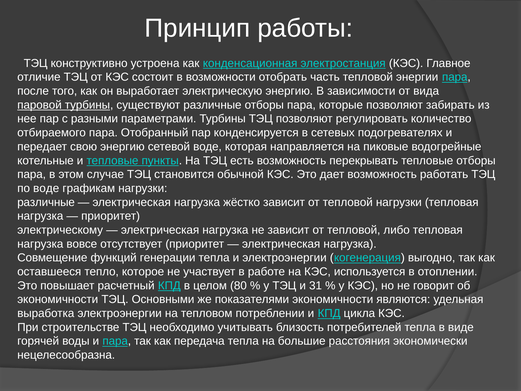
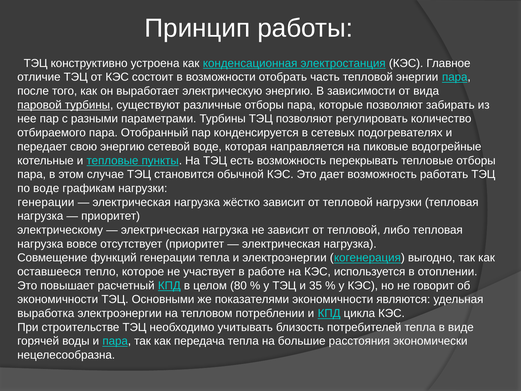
различные: различные -> генерации (46, 202)
31: 31 -> 35 (316, 285)
